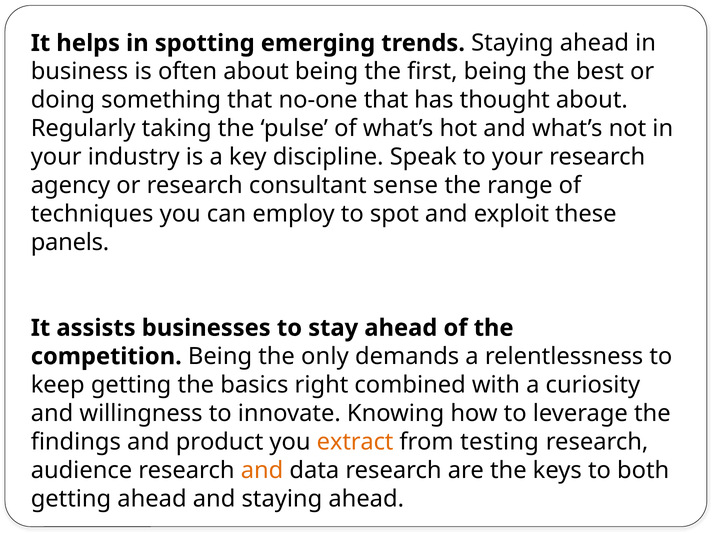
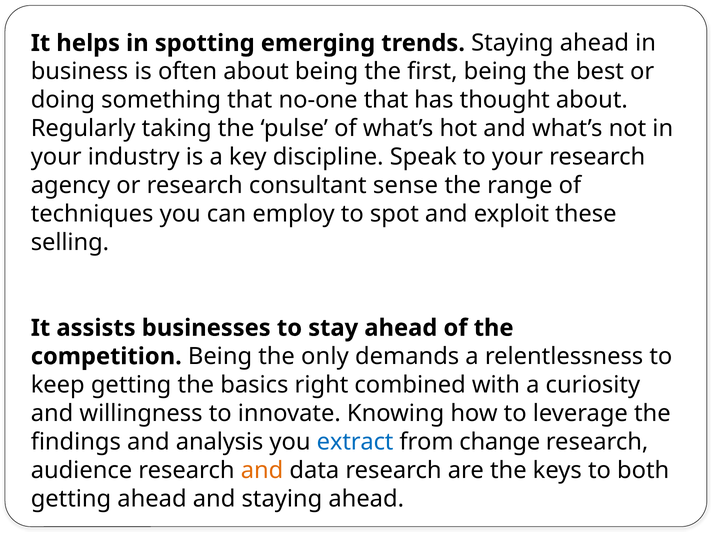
panels: panels -> selling (70, 242)
product: product -> analysis (220, 442)
extract colour: orange -> blue (355, 442)
testing: testing -> change (500, 442)
